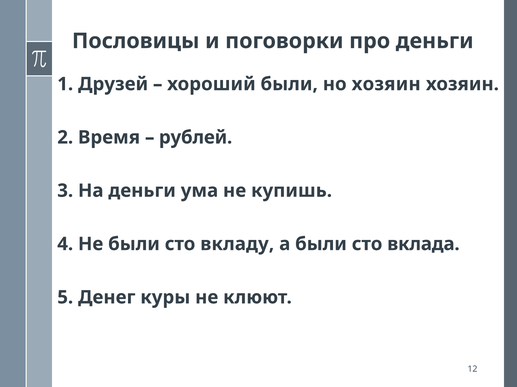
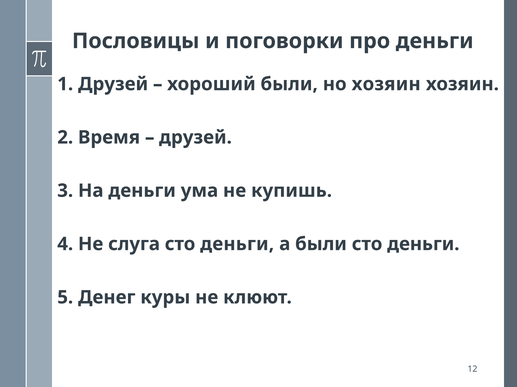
рублей: рублей -> друзей (195, 138)
Не были: были -> слуга (134, 244)
вкладу: вкладу -> деньги (237, 244)
вклада: вклада -> деньги (423, 244)
